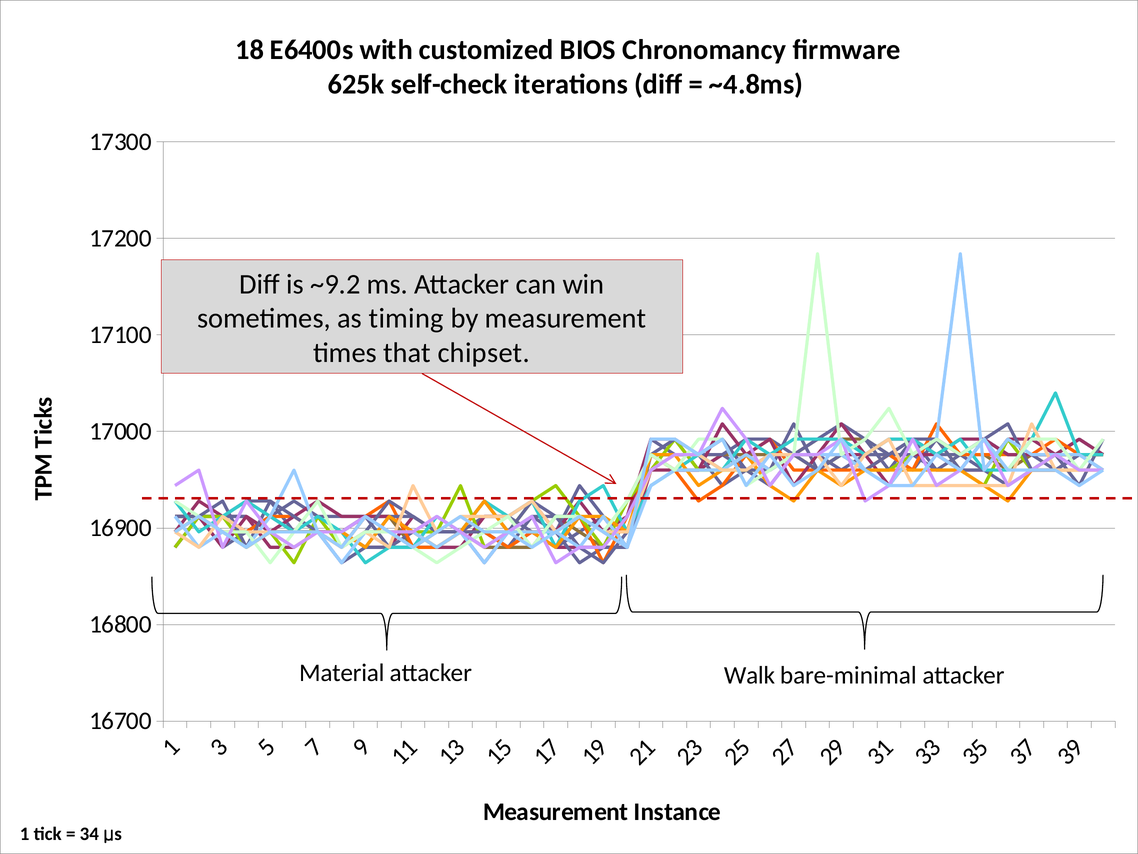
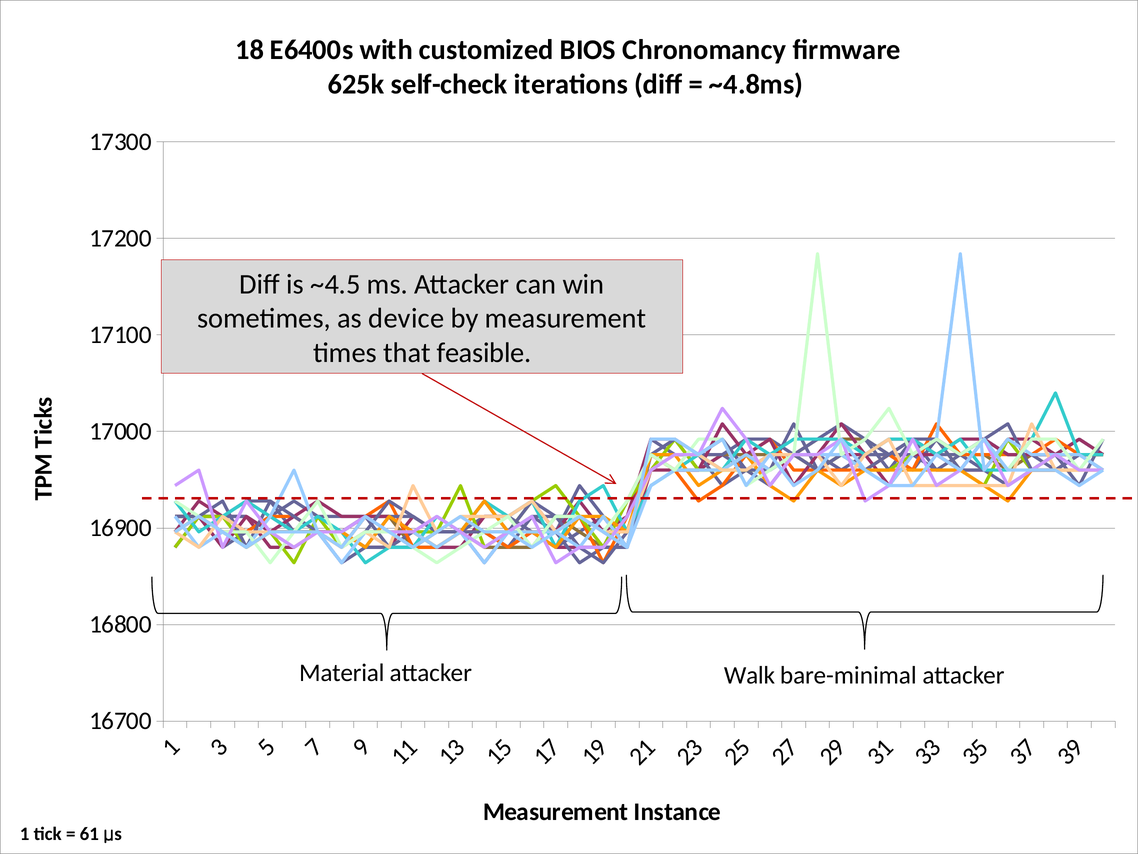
~9.2: ~9.2 -> ~4.5 (335, 284)
timing: timing -> device (406, 318)
chipset: chipset -> feasible (484, 353)
34: 34 -> 61 (89, 833)
